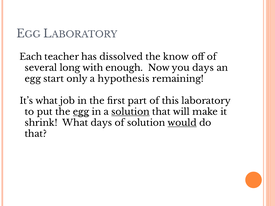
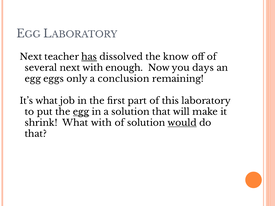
Each: Each -> Next (31, 57)
has underline: none -> present (89, 57)
several long: long -> next (70, 68)
start: start -> eggs (54, 79)
hypothesis: hypothesis -> conclusion (124, 79)
solution underline: present -> none (130, 112)
What days: days -> with (101, 123)
